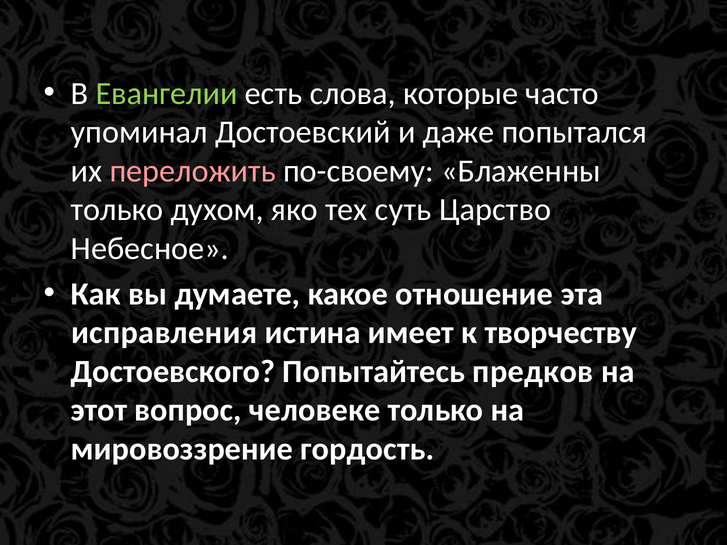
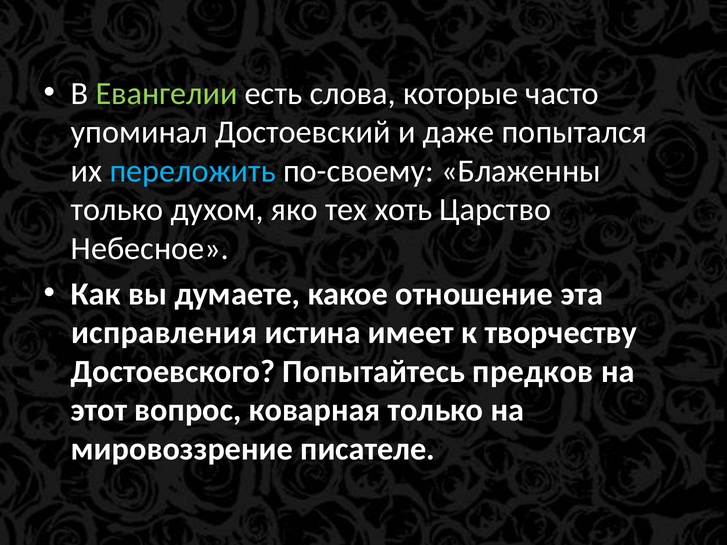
переложить colour: pink -> light blue (193, 171)
суть: суть -> хоть (403, 210)
человеке: человеке -> коварная (315, 410)
гордость: гордость -> писателе (368, 449)
